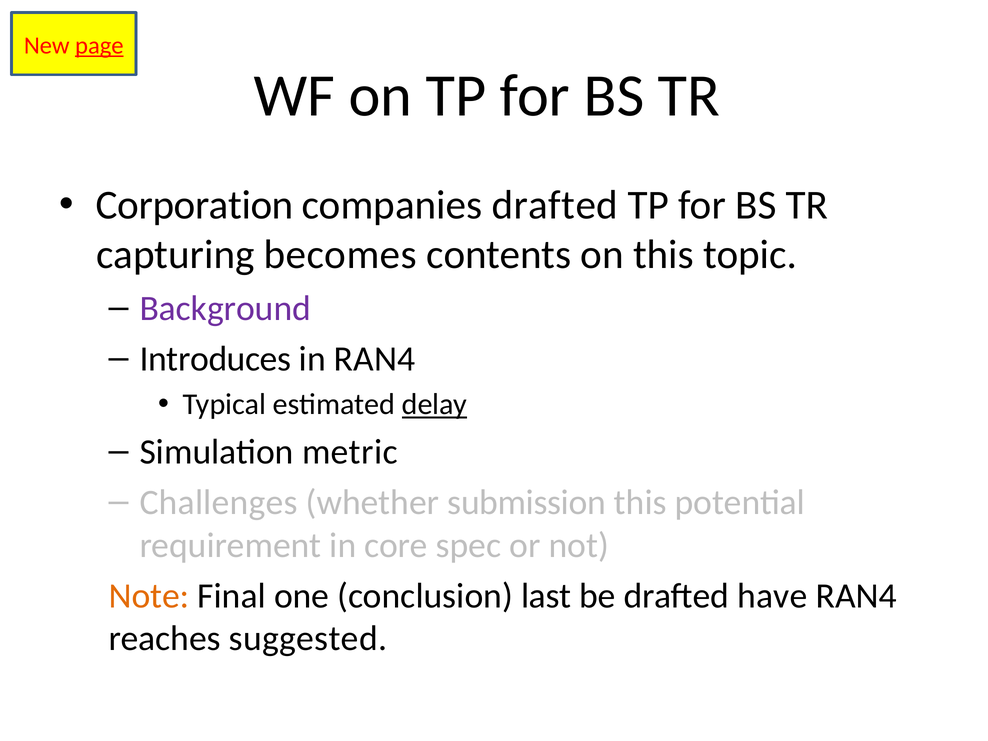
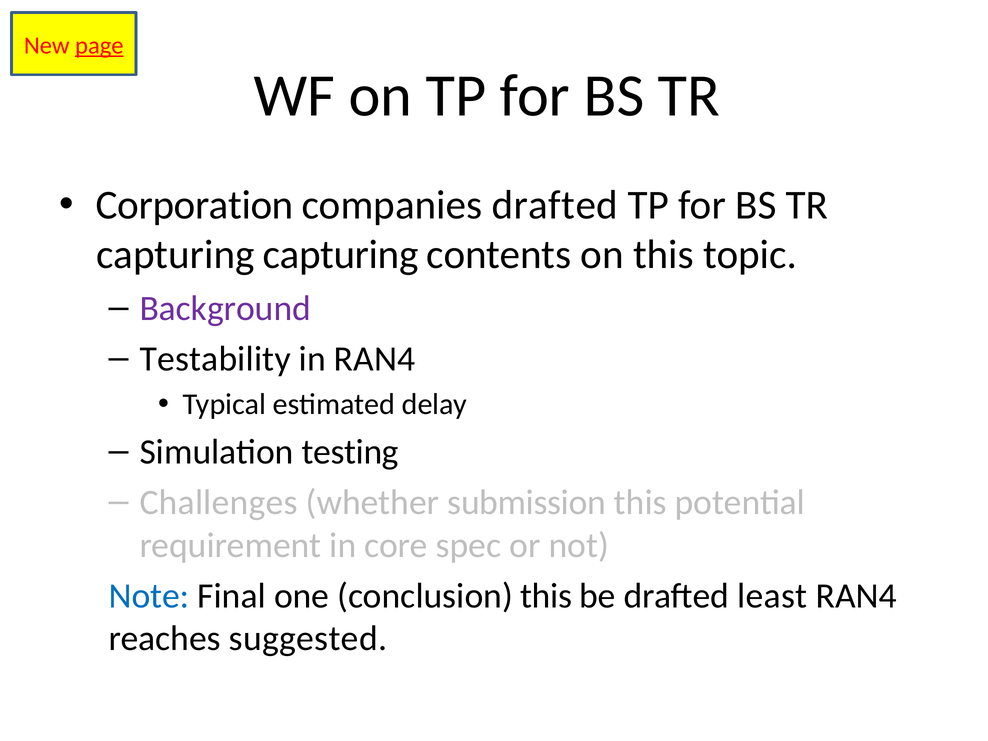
capturing becomes: becomes -> capturing (341, 255)
Introduces: Introduces -> Testability (215, 359)
delay underline: present -> none (434, 404)
metric: metric -> testing (350, 452)
Note colour: orange -> blue (149, 596)
conclusion last: last -> this (546, 596)
have: have -> least (772, 596)
